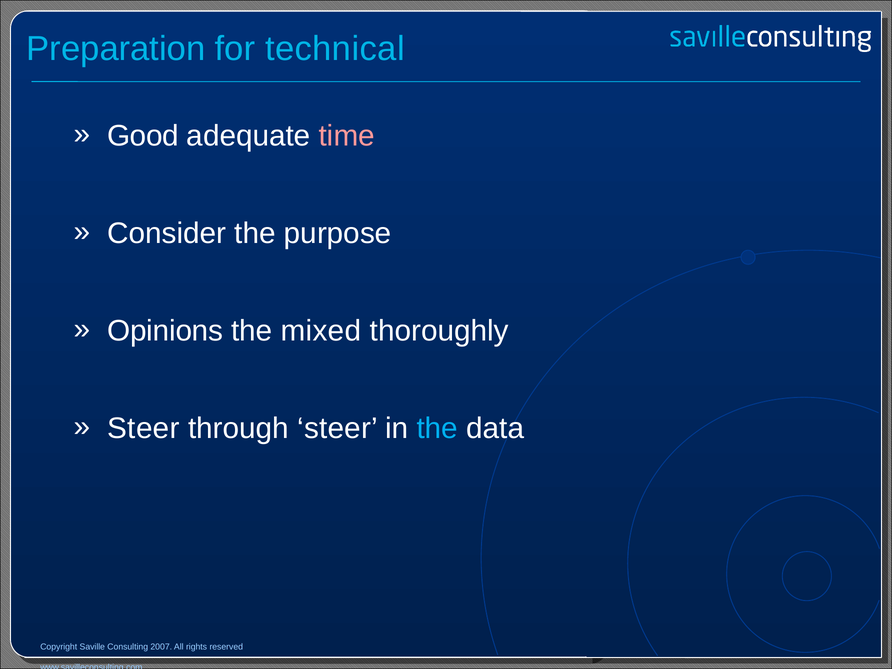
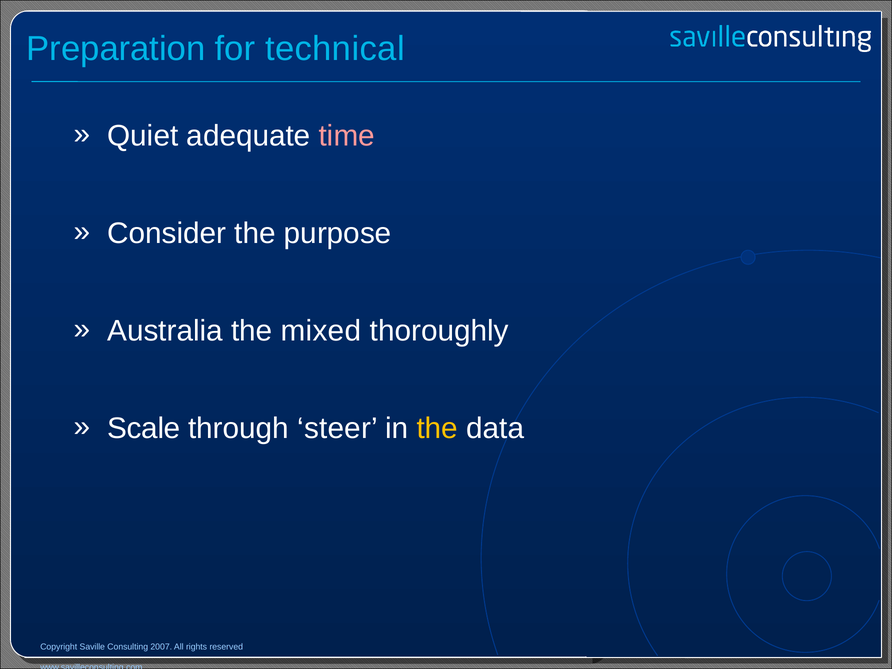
Good: Good -> Quiet (143, 136)
Opinions: Opinions -> Australia (165, 331)
Steer: Steer -> Scale (144, 428)
the colour: light blue -> yellow (437, 428)
